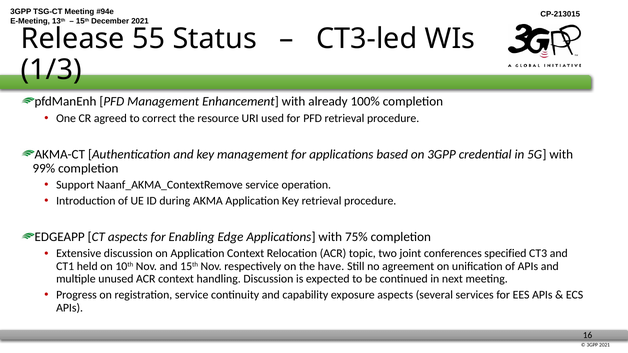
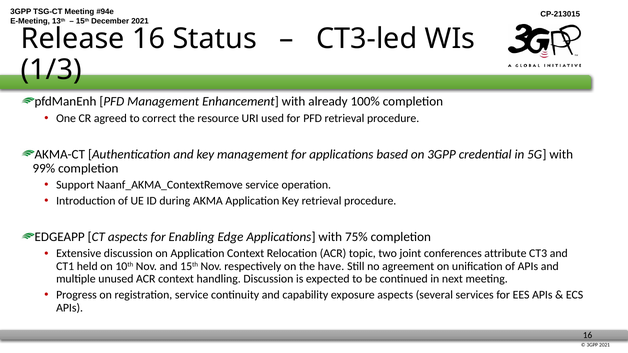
Release 55: 55 -> 16 (149, 39)
specified: specified -> attribute (505, 254)
